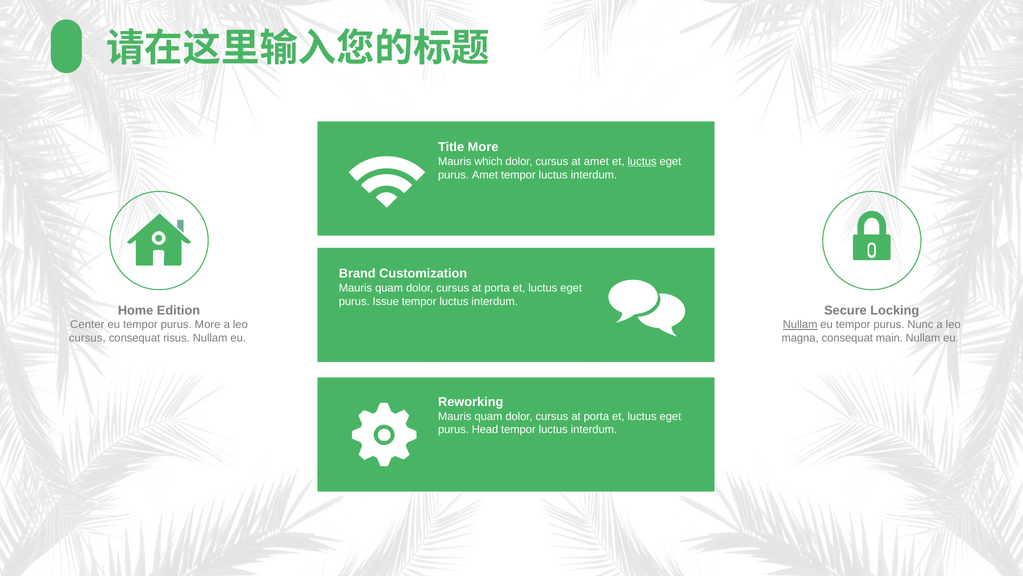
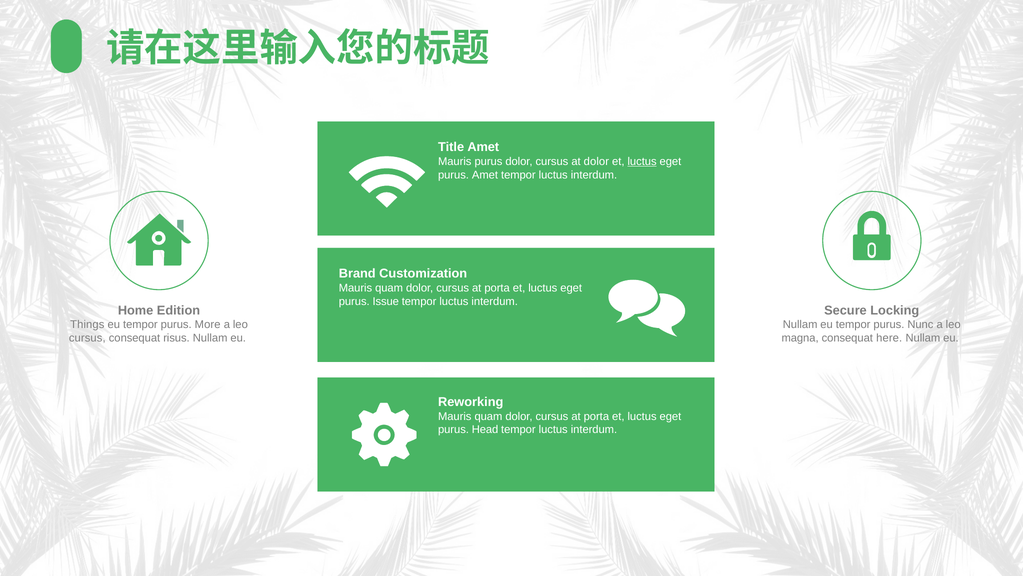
Title More: More -> Amet (483, 147)
Mauris which: which -> purus (488, 161)
at amet: amet -> dolor (596, 161)
Center: Center -> Things (87, 324)
Nullam underline: present -> none (800, 324)
main: main -> here (889, 338)
